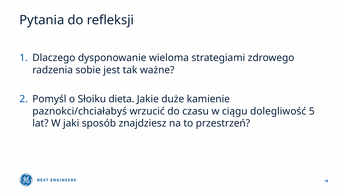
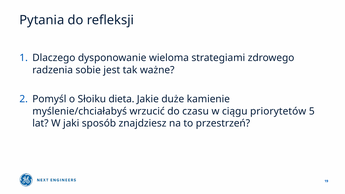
paznokci/chciałabyś: paznokci/chciałabyś -> myślenie/chciałabyś (80, 111)
dolegliwość: dolegliwość -> priorytetów (278, 111)
